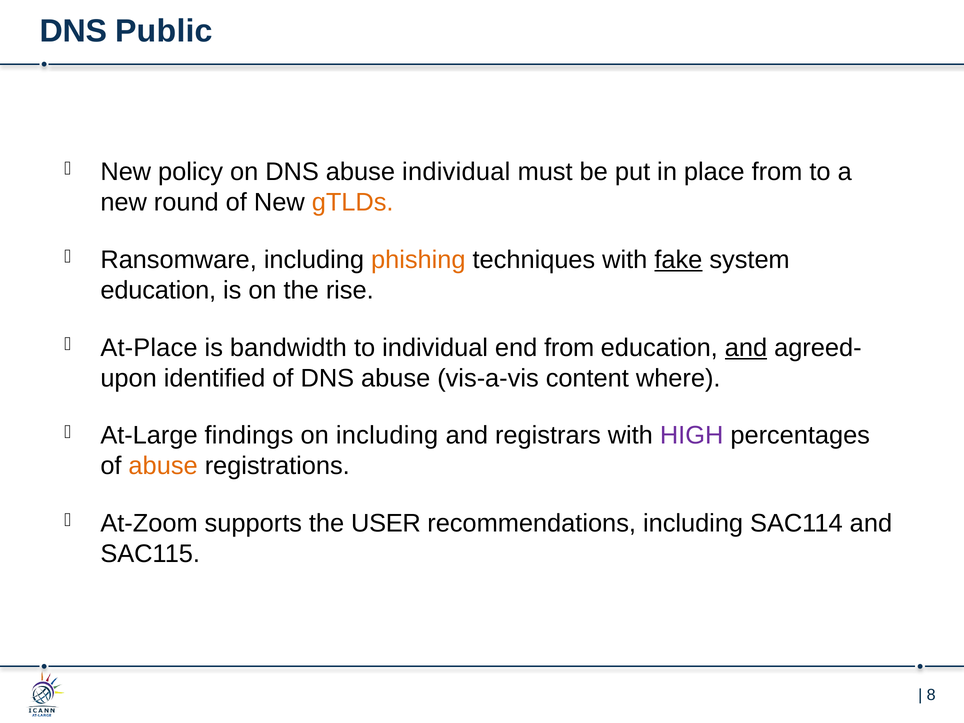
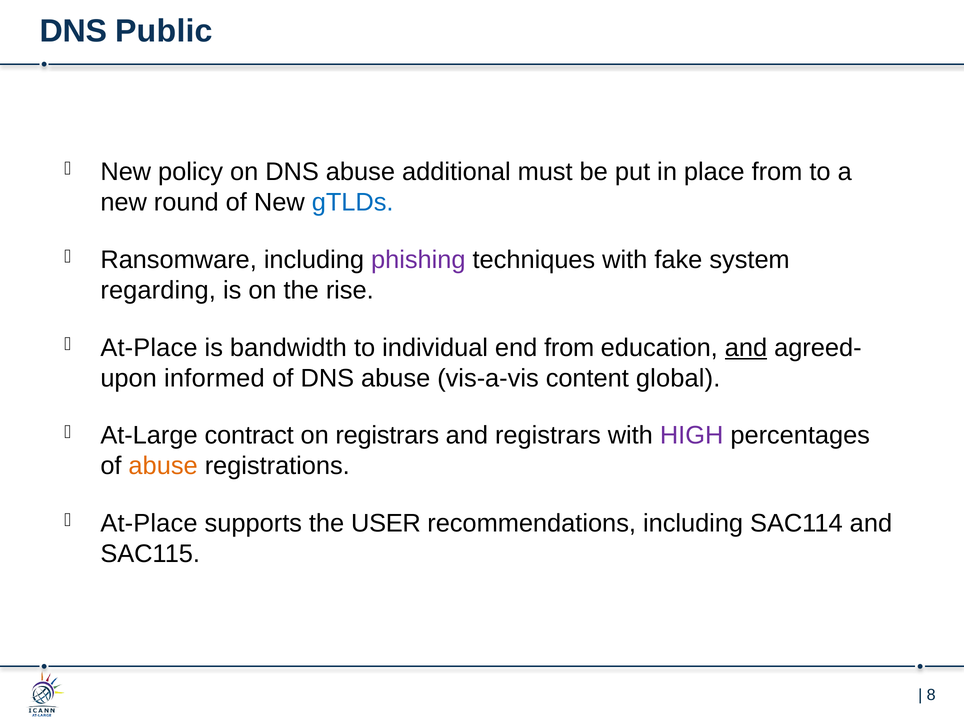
abuse individual: individual -> additional (456, 172)
gTLDs colour: orange -> blue (353, 203)
phishing colour: orange -> purple (418, 260)
fake underline: present -> none (678, 260)
education: education -> regarding (158, 290)
identified: identified -> informed (214, 378)
where: where -> global (678, 378)
findings: findings -> contract (249, 436)
on including: including -> registrars (387, 436)
At-Zoom: At-Zoom -> At-Place (149, 523)
